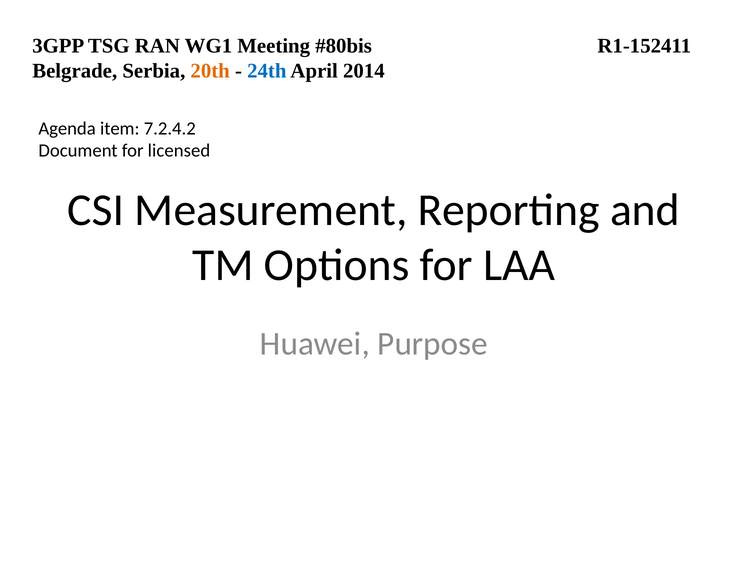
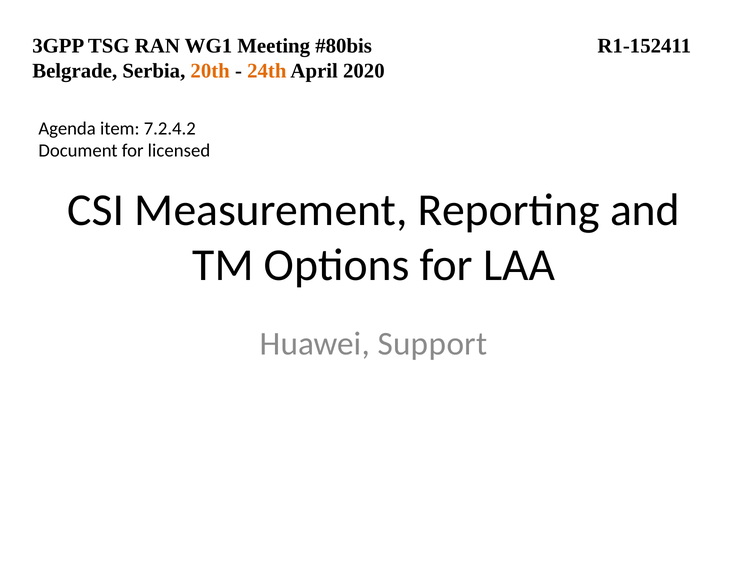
24th colour: blue -> orange (267, 71)
2014: 2014 -> 2020 (364, 71)
Purpose: Purpose -> Support (432, 344)
